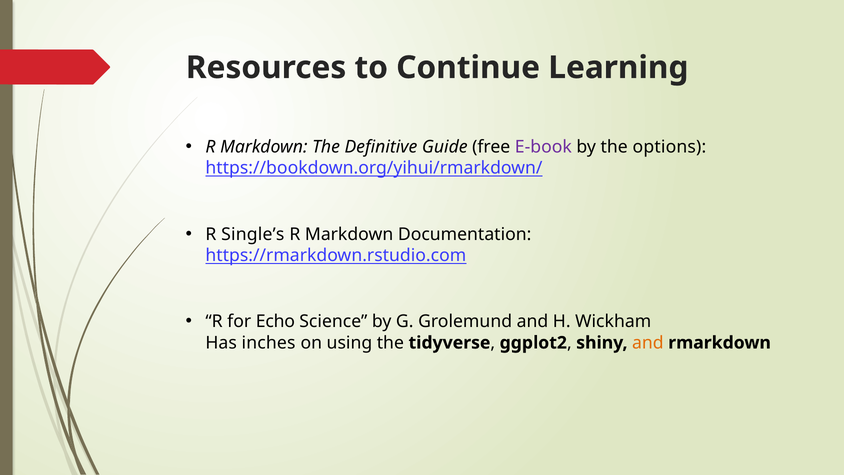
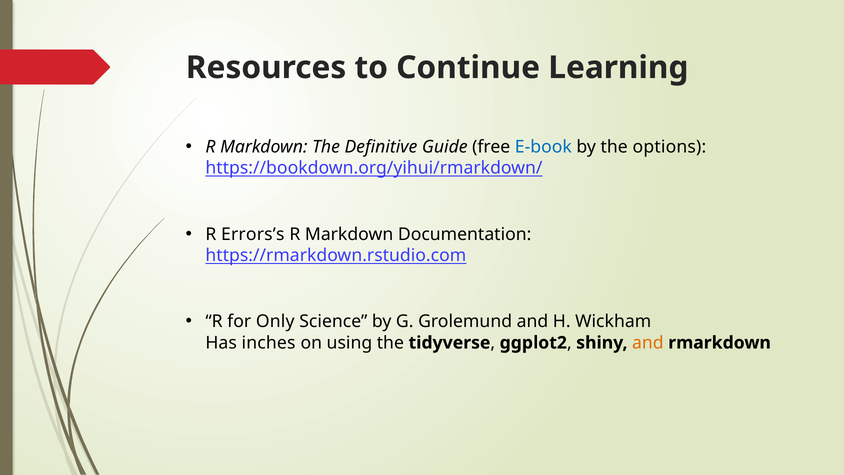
E-book colour: purple -> blue (543, 147)
Single’s: Single’s -> Errors’s (253, 234)
Echo: Echo -> Only (275, 322)
